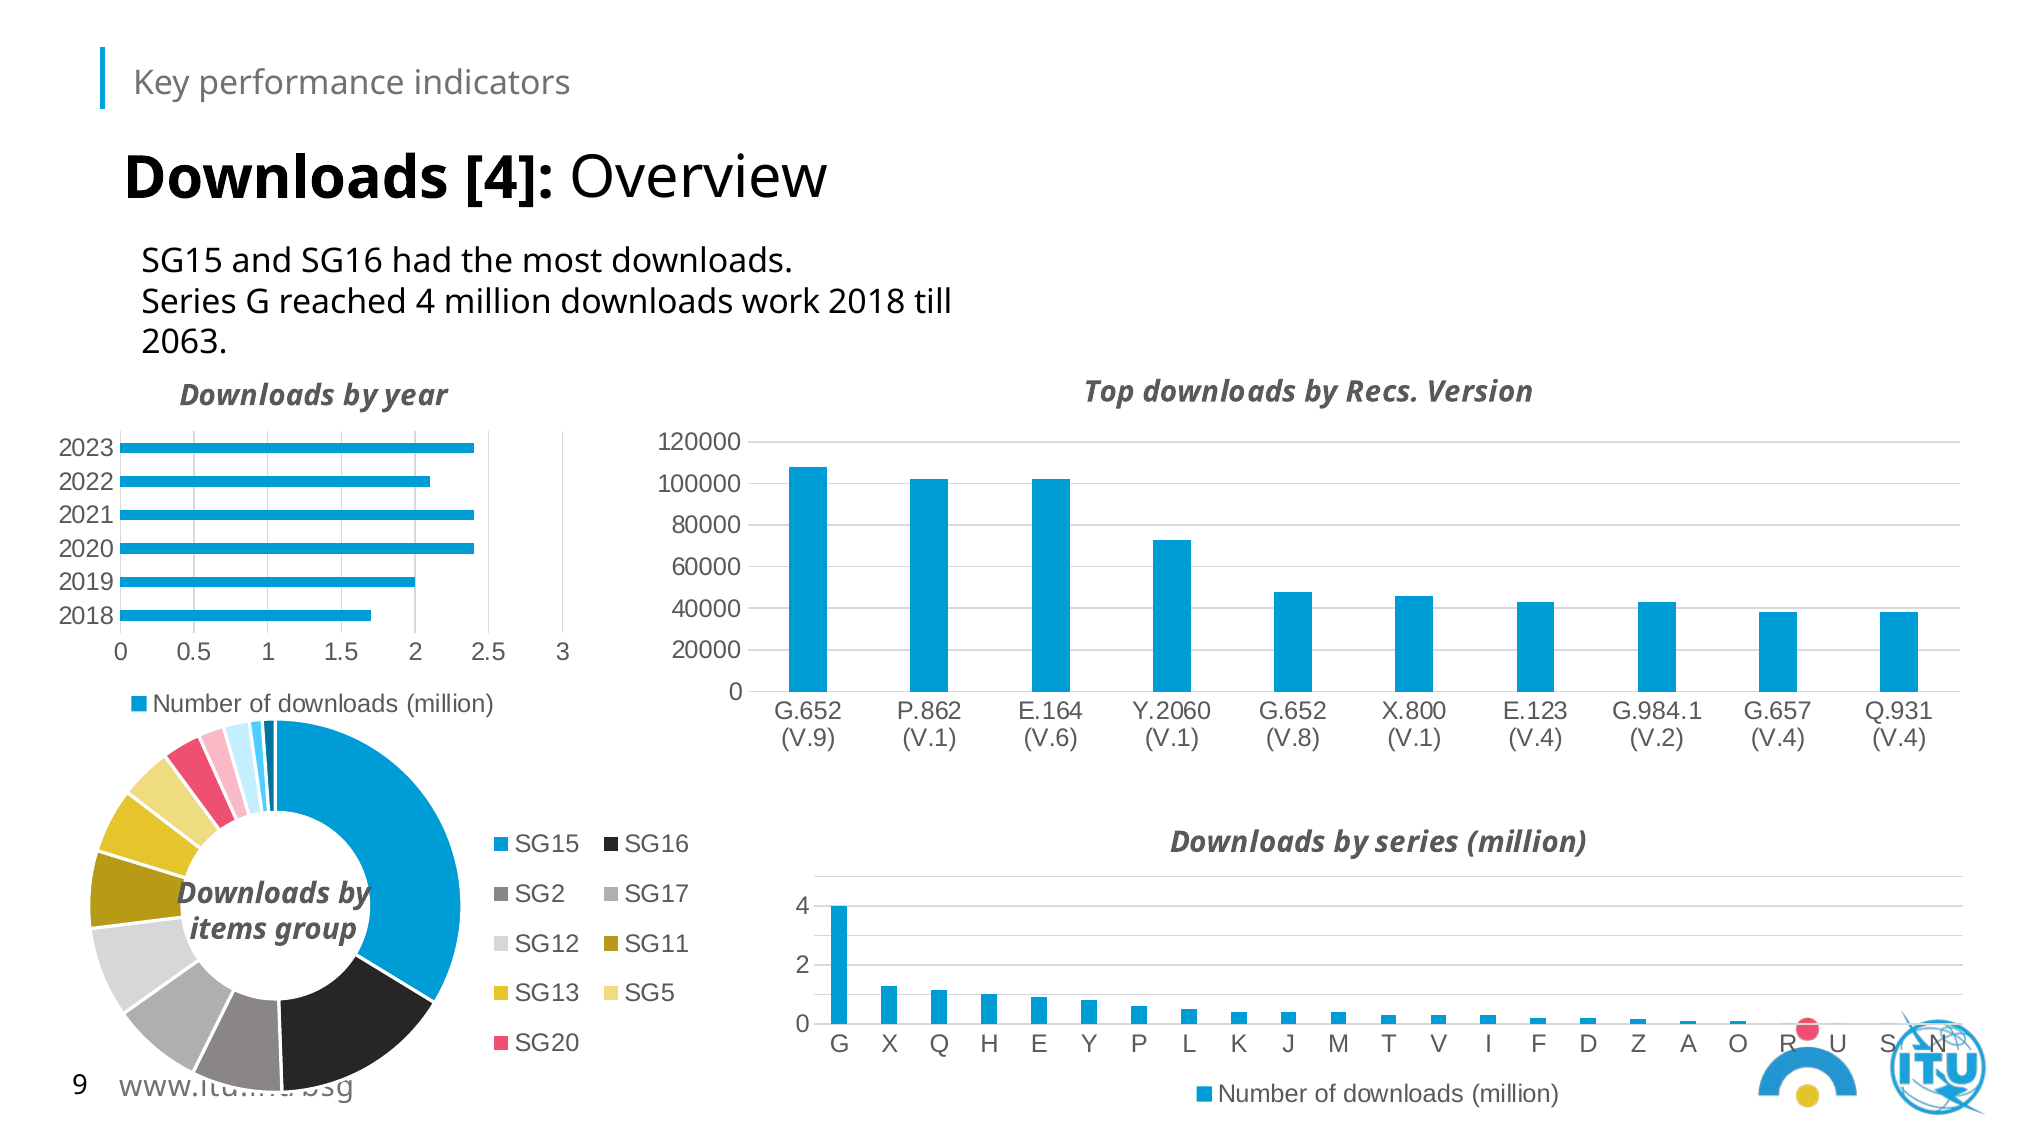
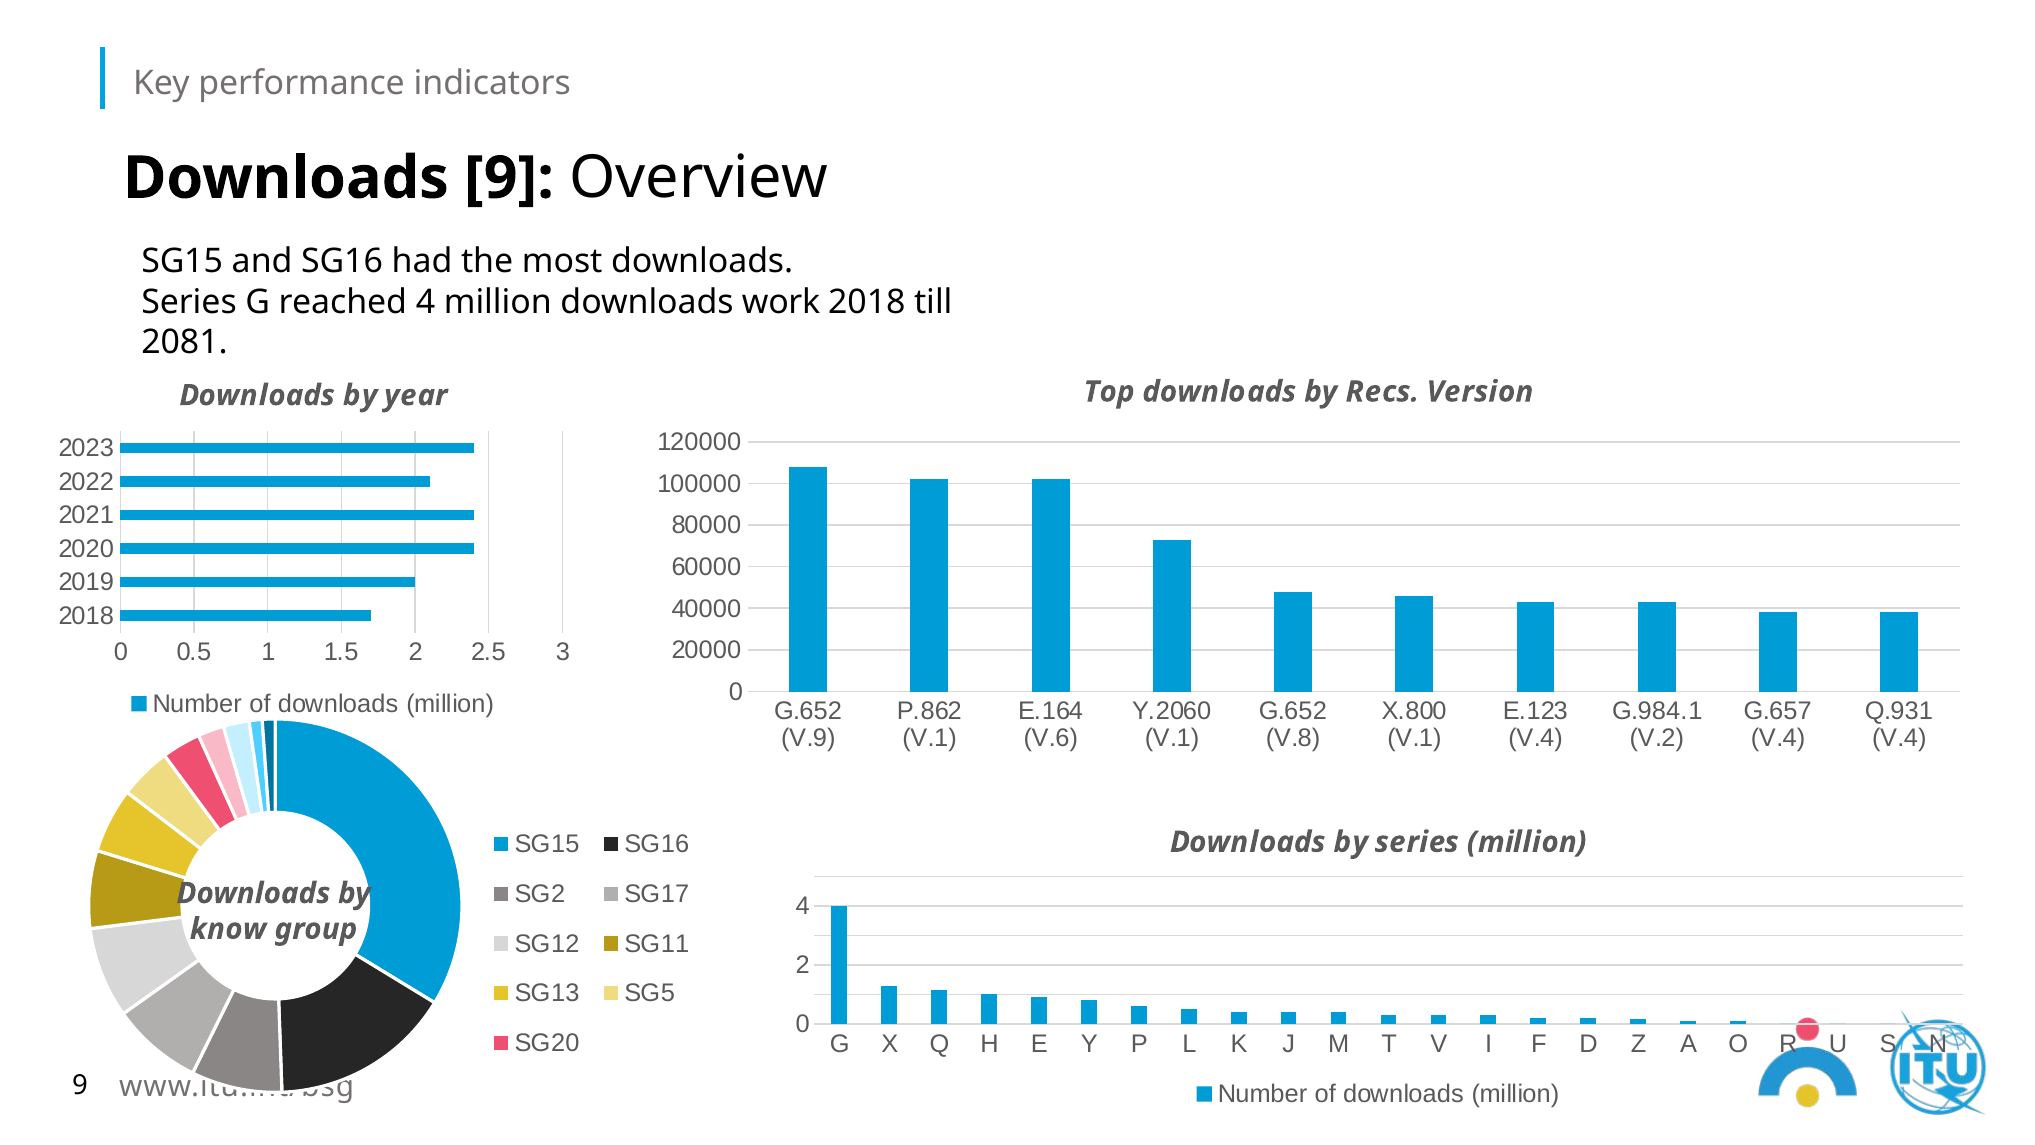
Downloads 4: 4 -> 9 (509, 178)
2063: 2063 -> 2081 (185, 342)
items: items -> know (228, 929)
